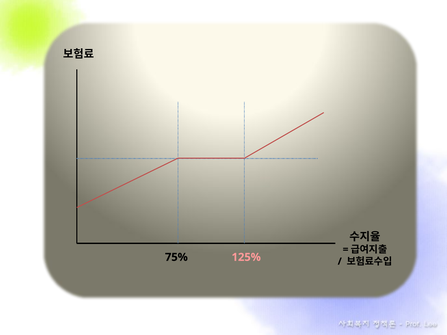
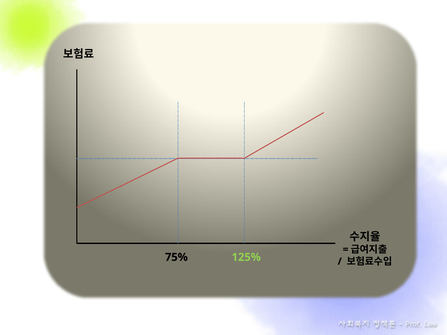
125% colour: pink -> light green (246, 257)
